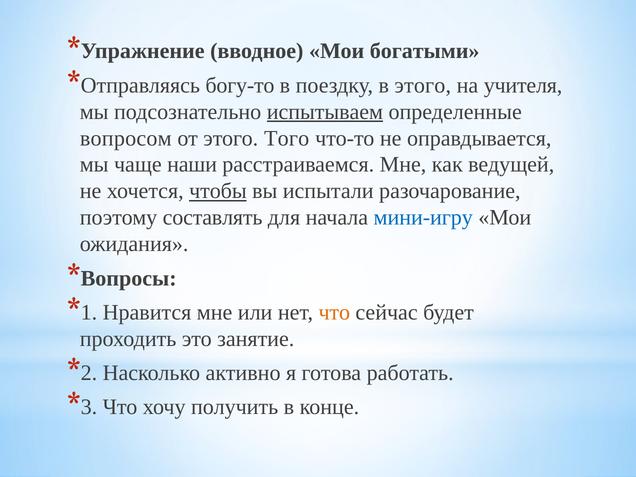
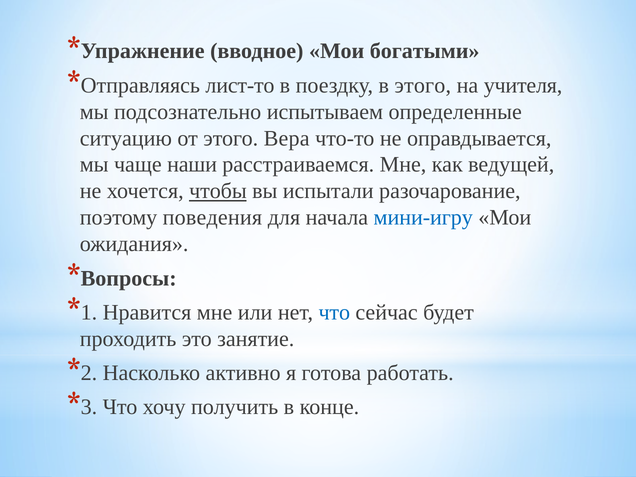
богу-то: богу-то -> лист-то (240, 85)
испытываем underline: present -> none (325, 112)
вопросом: вопросом -> ситуацию (126, 138)
Того: Того -> Вера (287, 138)
составлять: составлять -> поведения (212, 218)
что colour: orange -> blue (334, 312)
